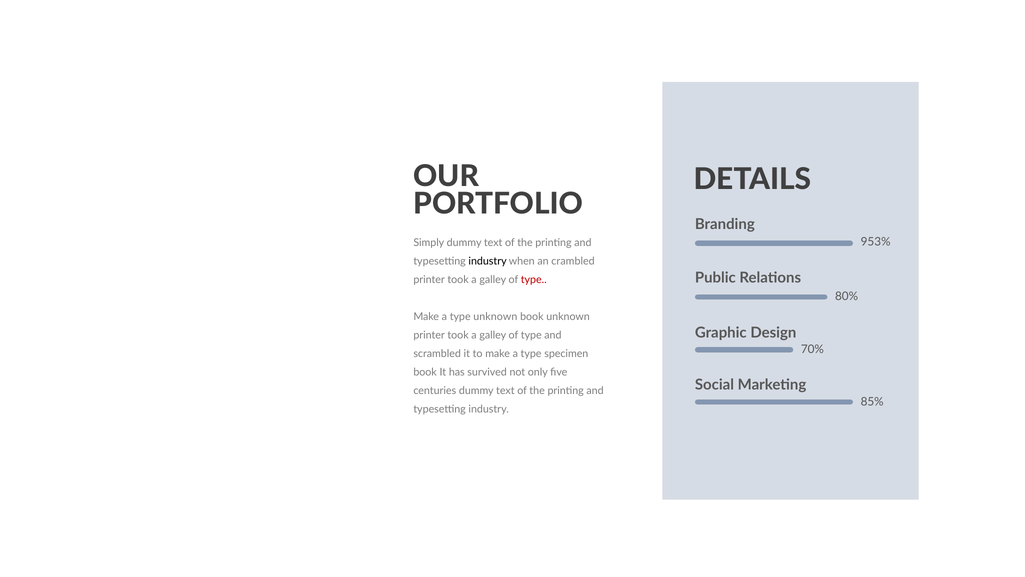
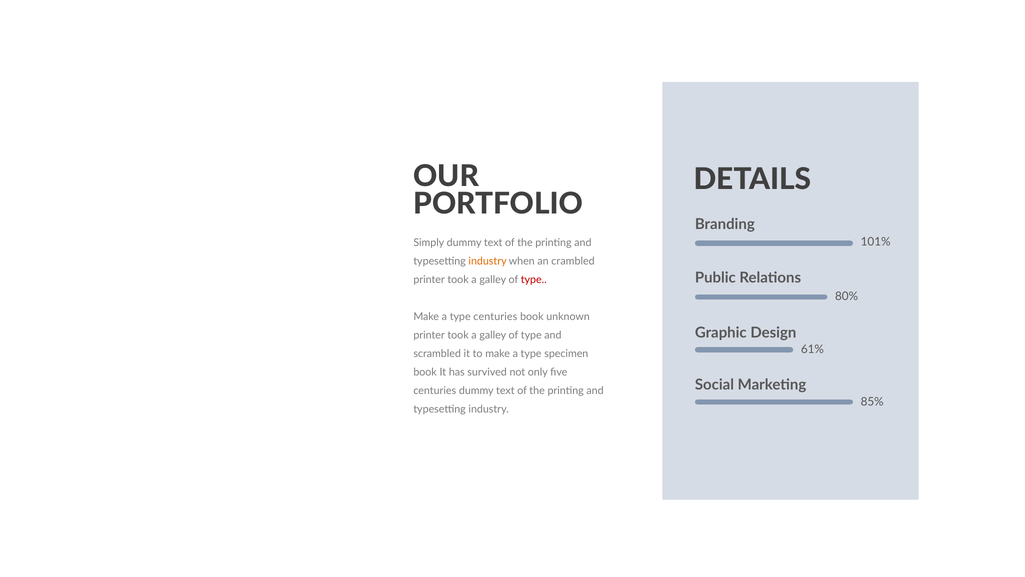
953%: 953% -> 101% (876, 242)
industry colour: black -> orange (488, 261)
type unknown: unknown -> centuries (495, 316)
70%: 70% -> 61% (812, 349)
